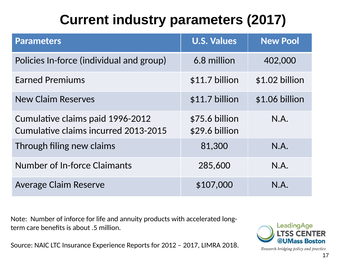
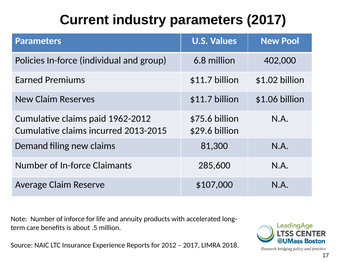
1996-2012: 1996-2012 -> 1962-2012 (130, 119)
Through: Through -> Demand (31, 146)
